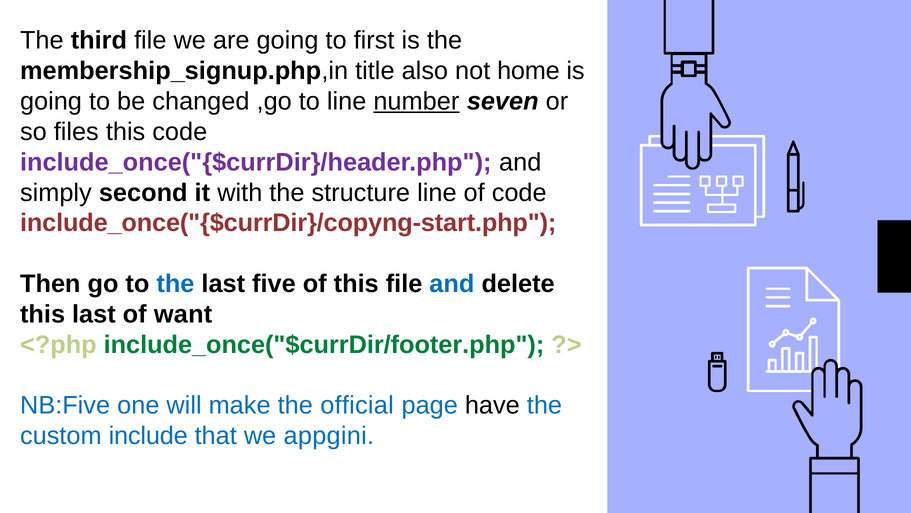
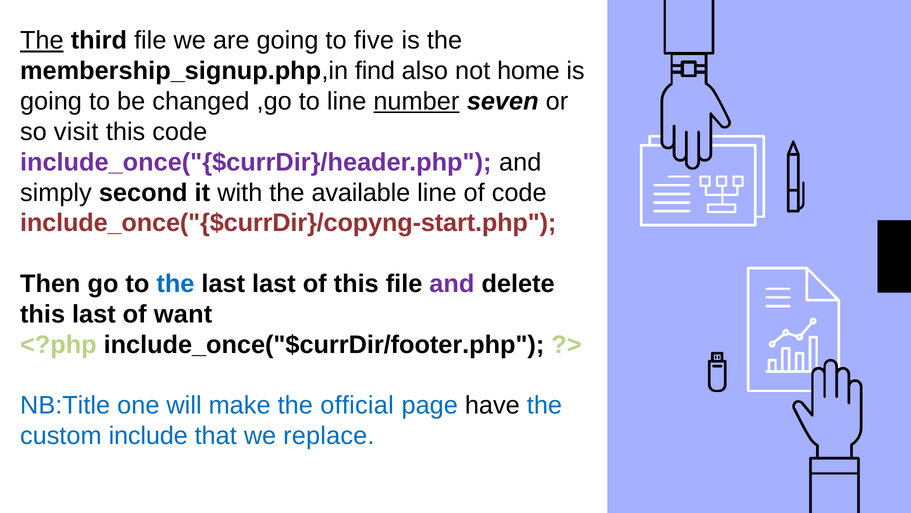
The underline: none -> present (42, 41)
first: first -> five (374, 41)
title: title -> find (375, 71)
files: files -> visit (76, 132)
structure: structure -> available (361, 192)
last five: five -> last (274, 284)
and colour: blue -> purple (452, 284)
include_once("$currDir/footer.php colour: green -> black (324, 344)
NB:Five: NB:Five -> NB:Title (65, 405)
appgini: appgini -> replace (329, 435)
